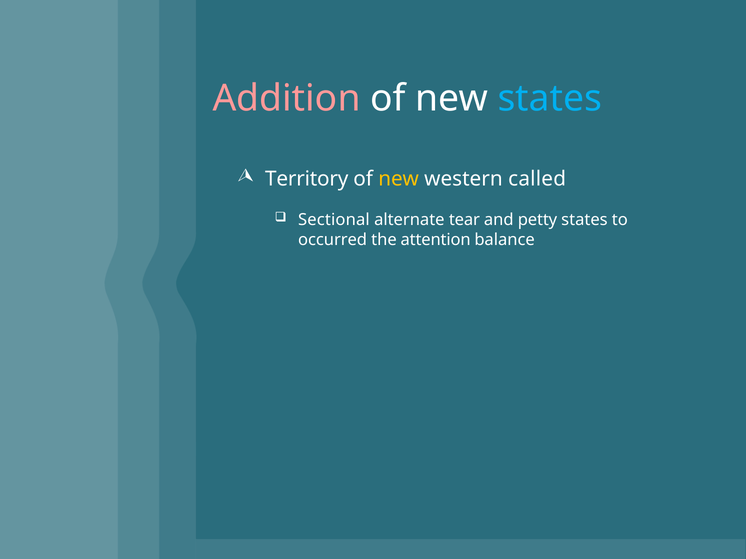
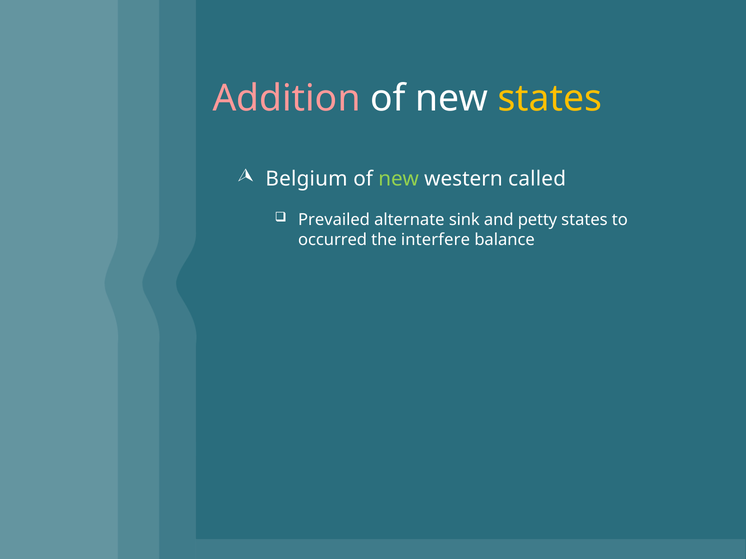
states colour: light blue -> yellow (550, 98)
Territory: Territory -> Belgium (307, 179)
new colour: yellow -> light green (399, 179)
Sectional: Sectional -> Prevailed (334, 220)
tear: tear -> sink (464, 220)
attention: attention -> interfere (435, 240)
